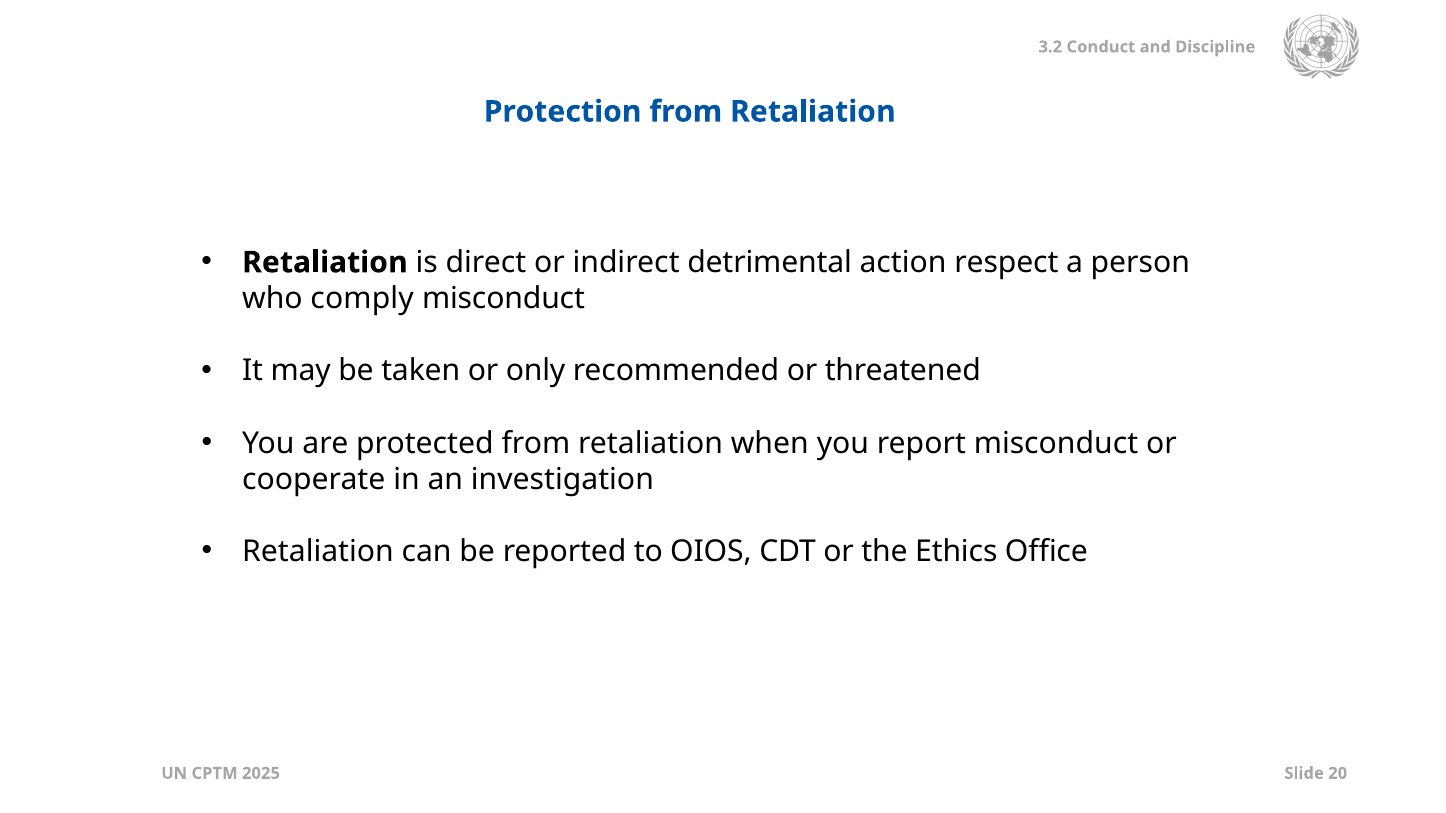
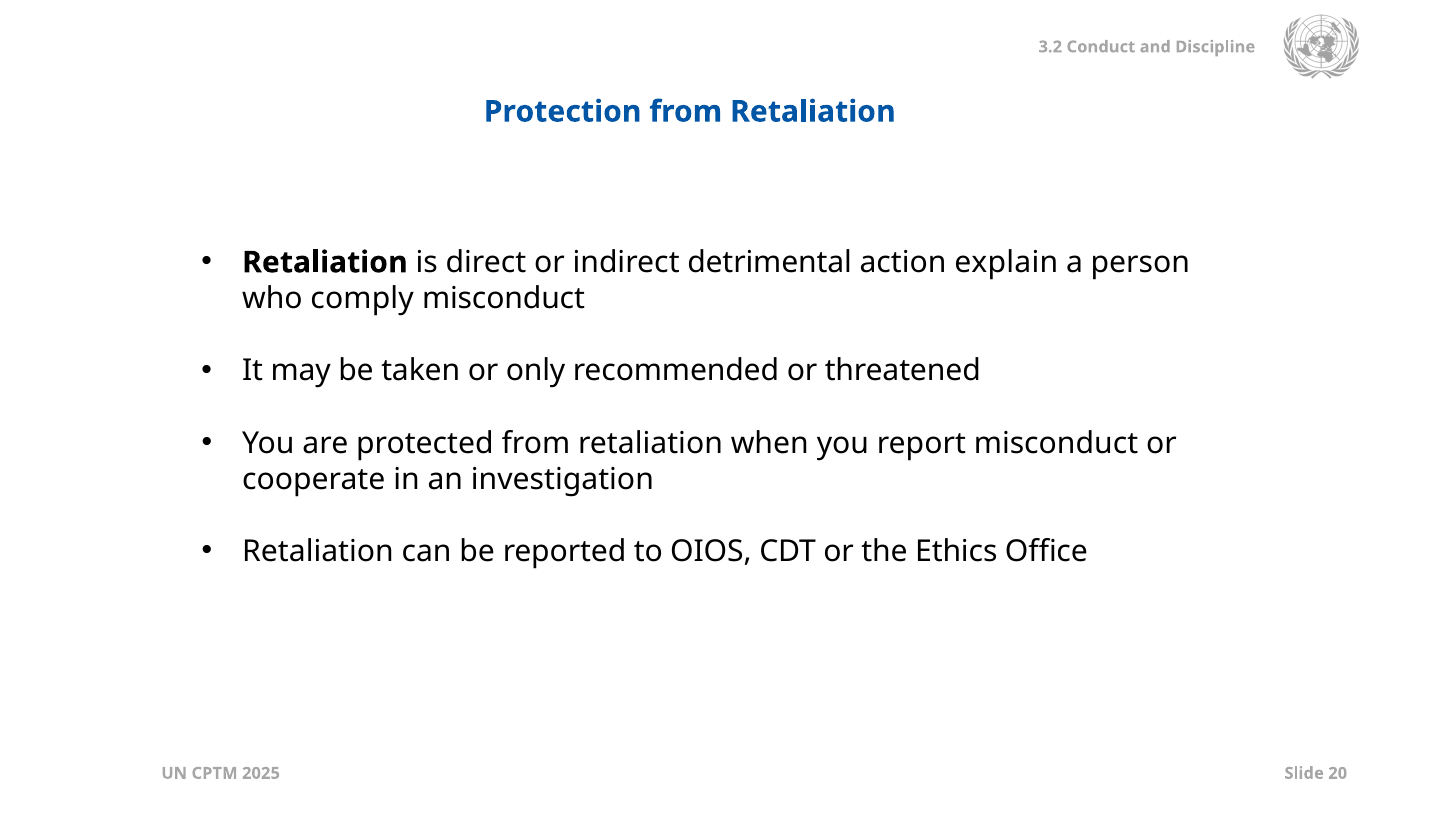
respect: respect -> explain (1006, 263)
